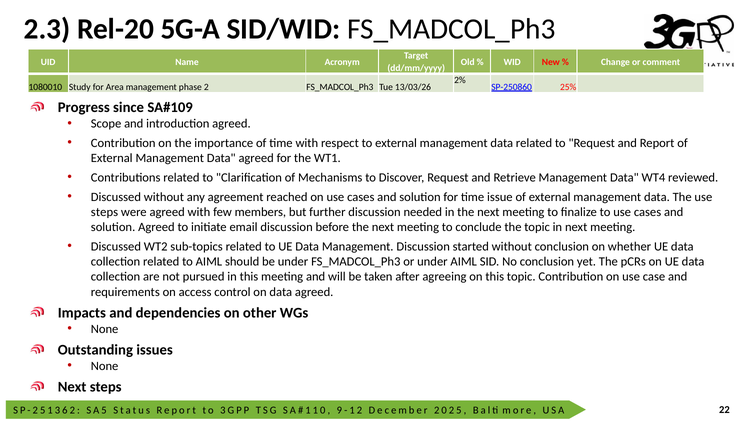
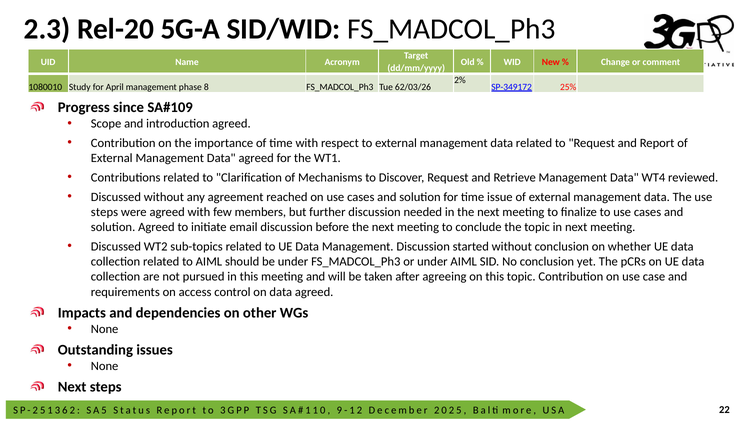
Area: Area -> April (115, 87)
2: 2 -> 8 (206, 87)
13/03/26: 13/03/26 -> 62/03/26 (413, 87)
SP-250860: SP-250860 -> SP-349172 (512, 87)
